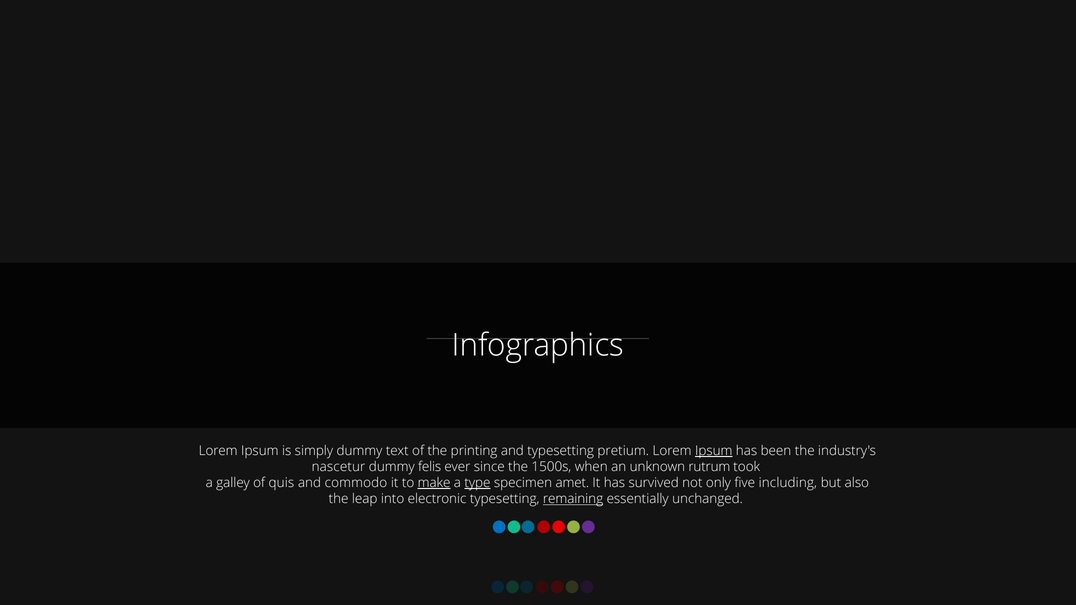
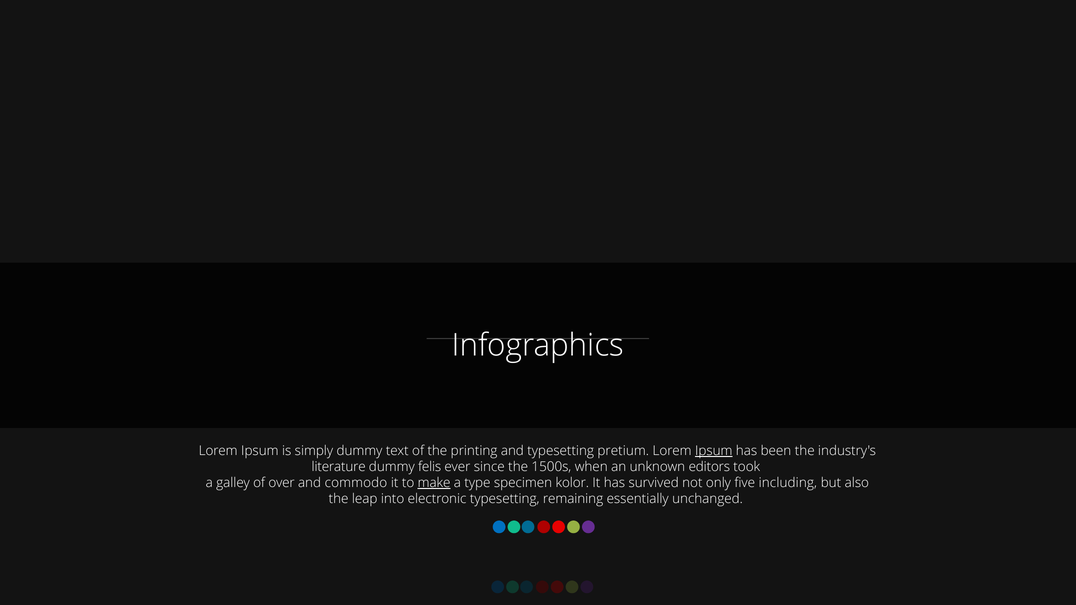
nascetur: nascetur -> literature (339, 467)
rutrum: rutrum -> editors (709, 467)
quis: quis -> over (282, 483)
type underline: present -> none (477, 483)
amet: amet -> kolor (572, 483)
remaining underline: present -> none (573, 499)
